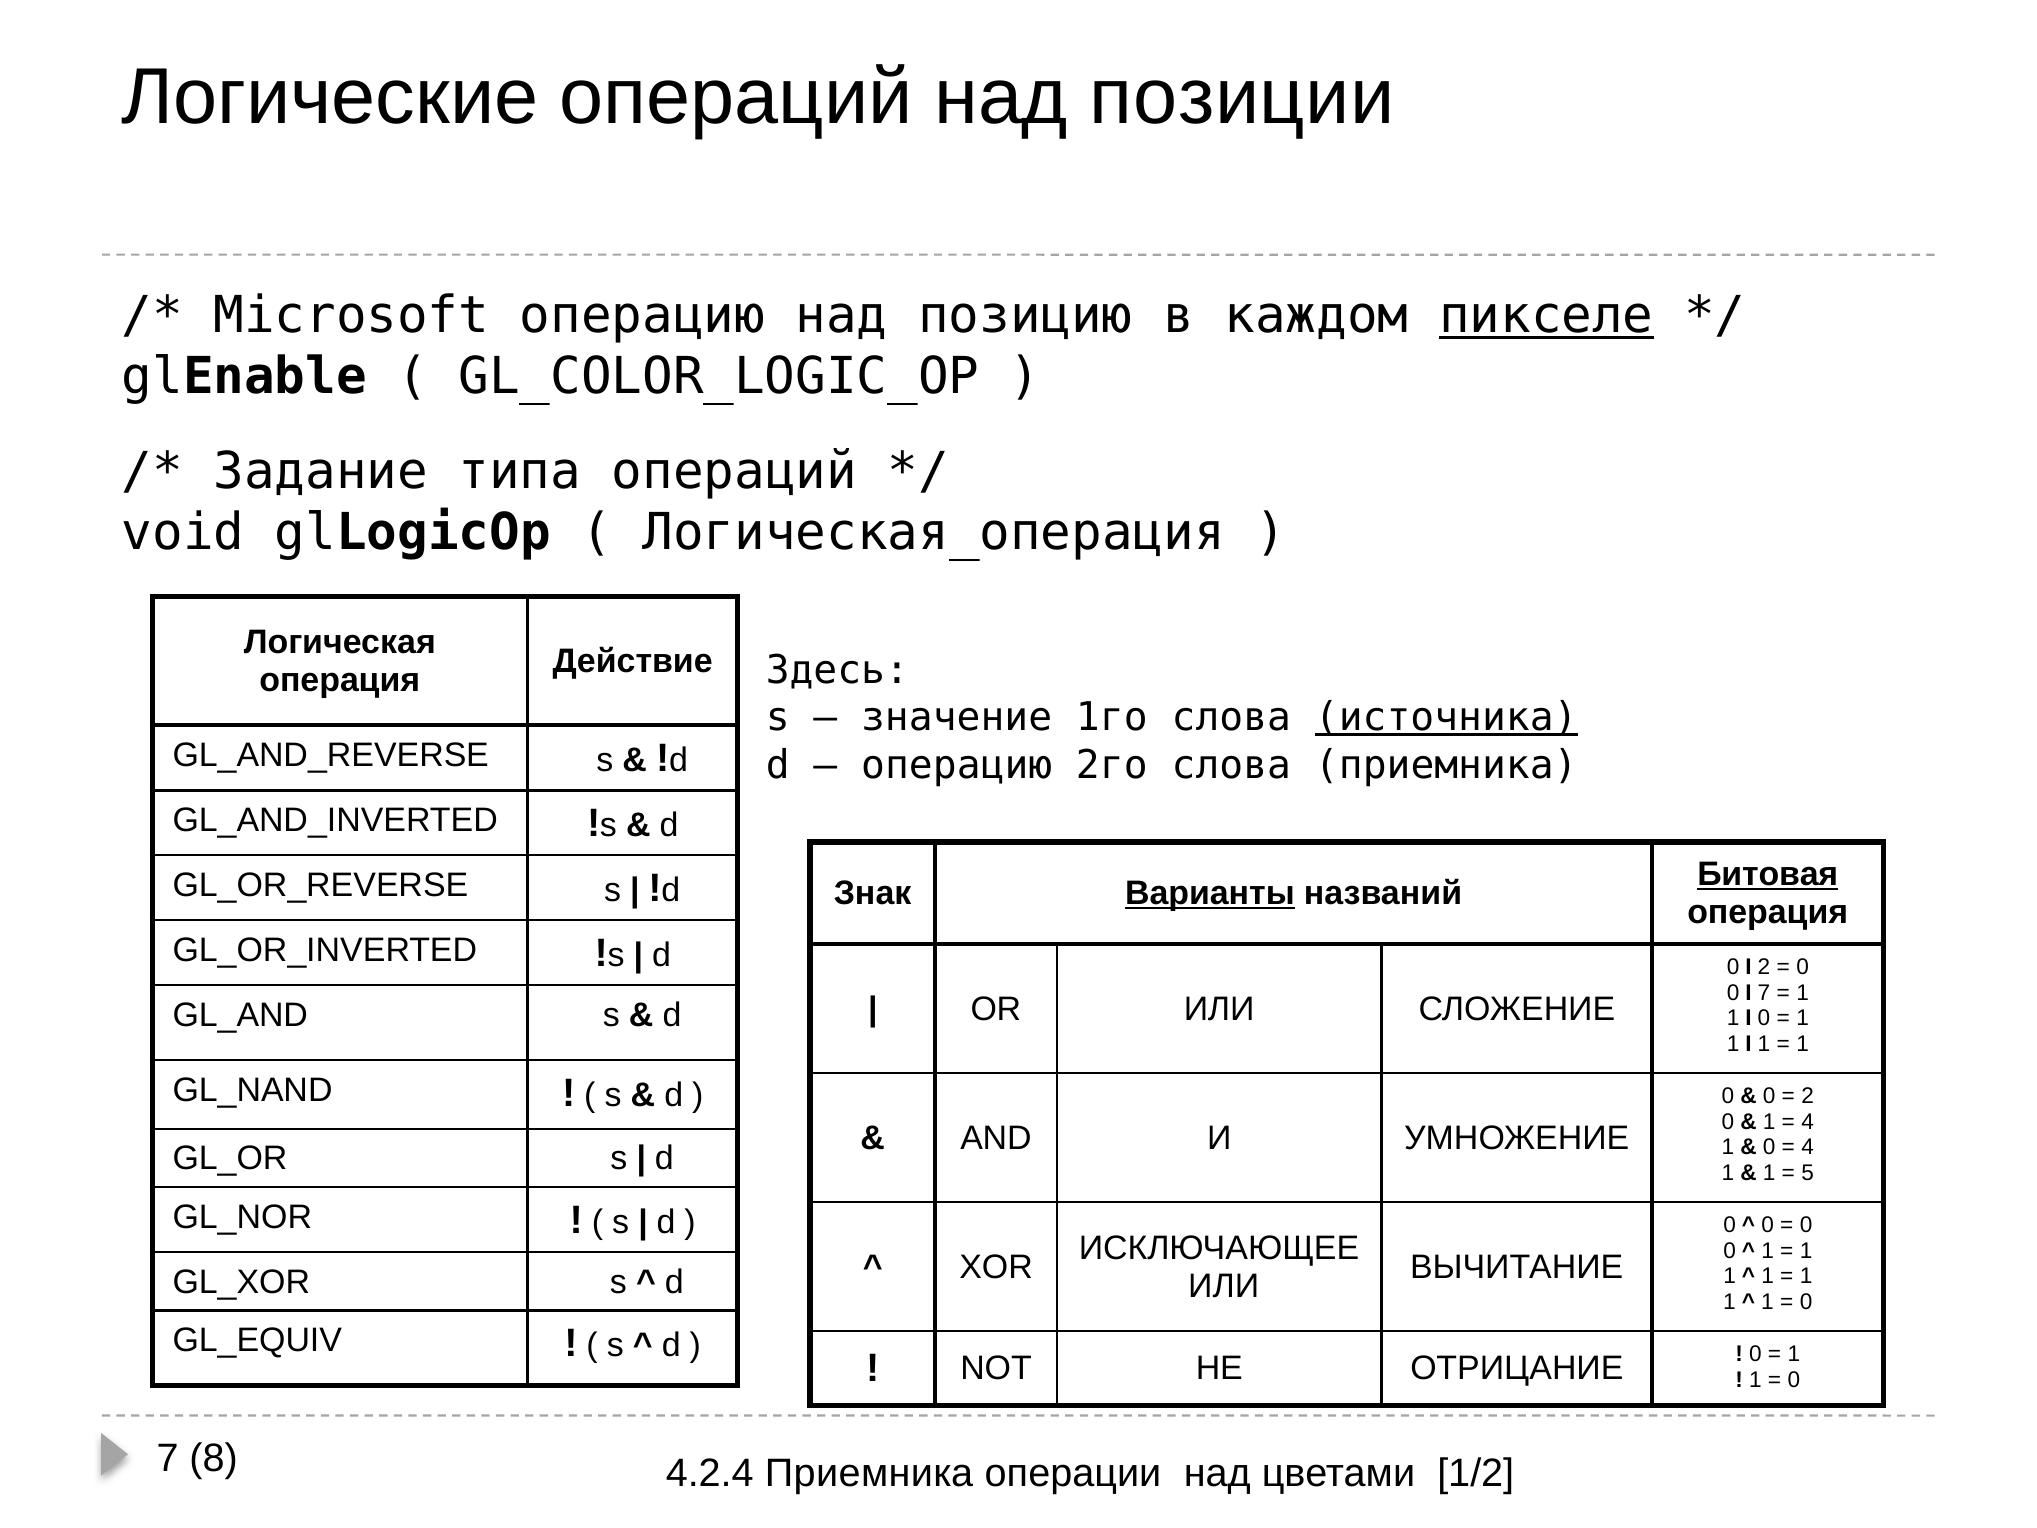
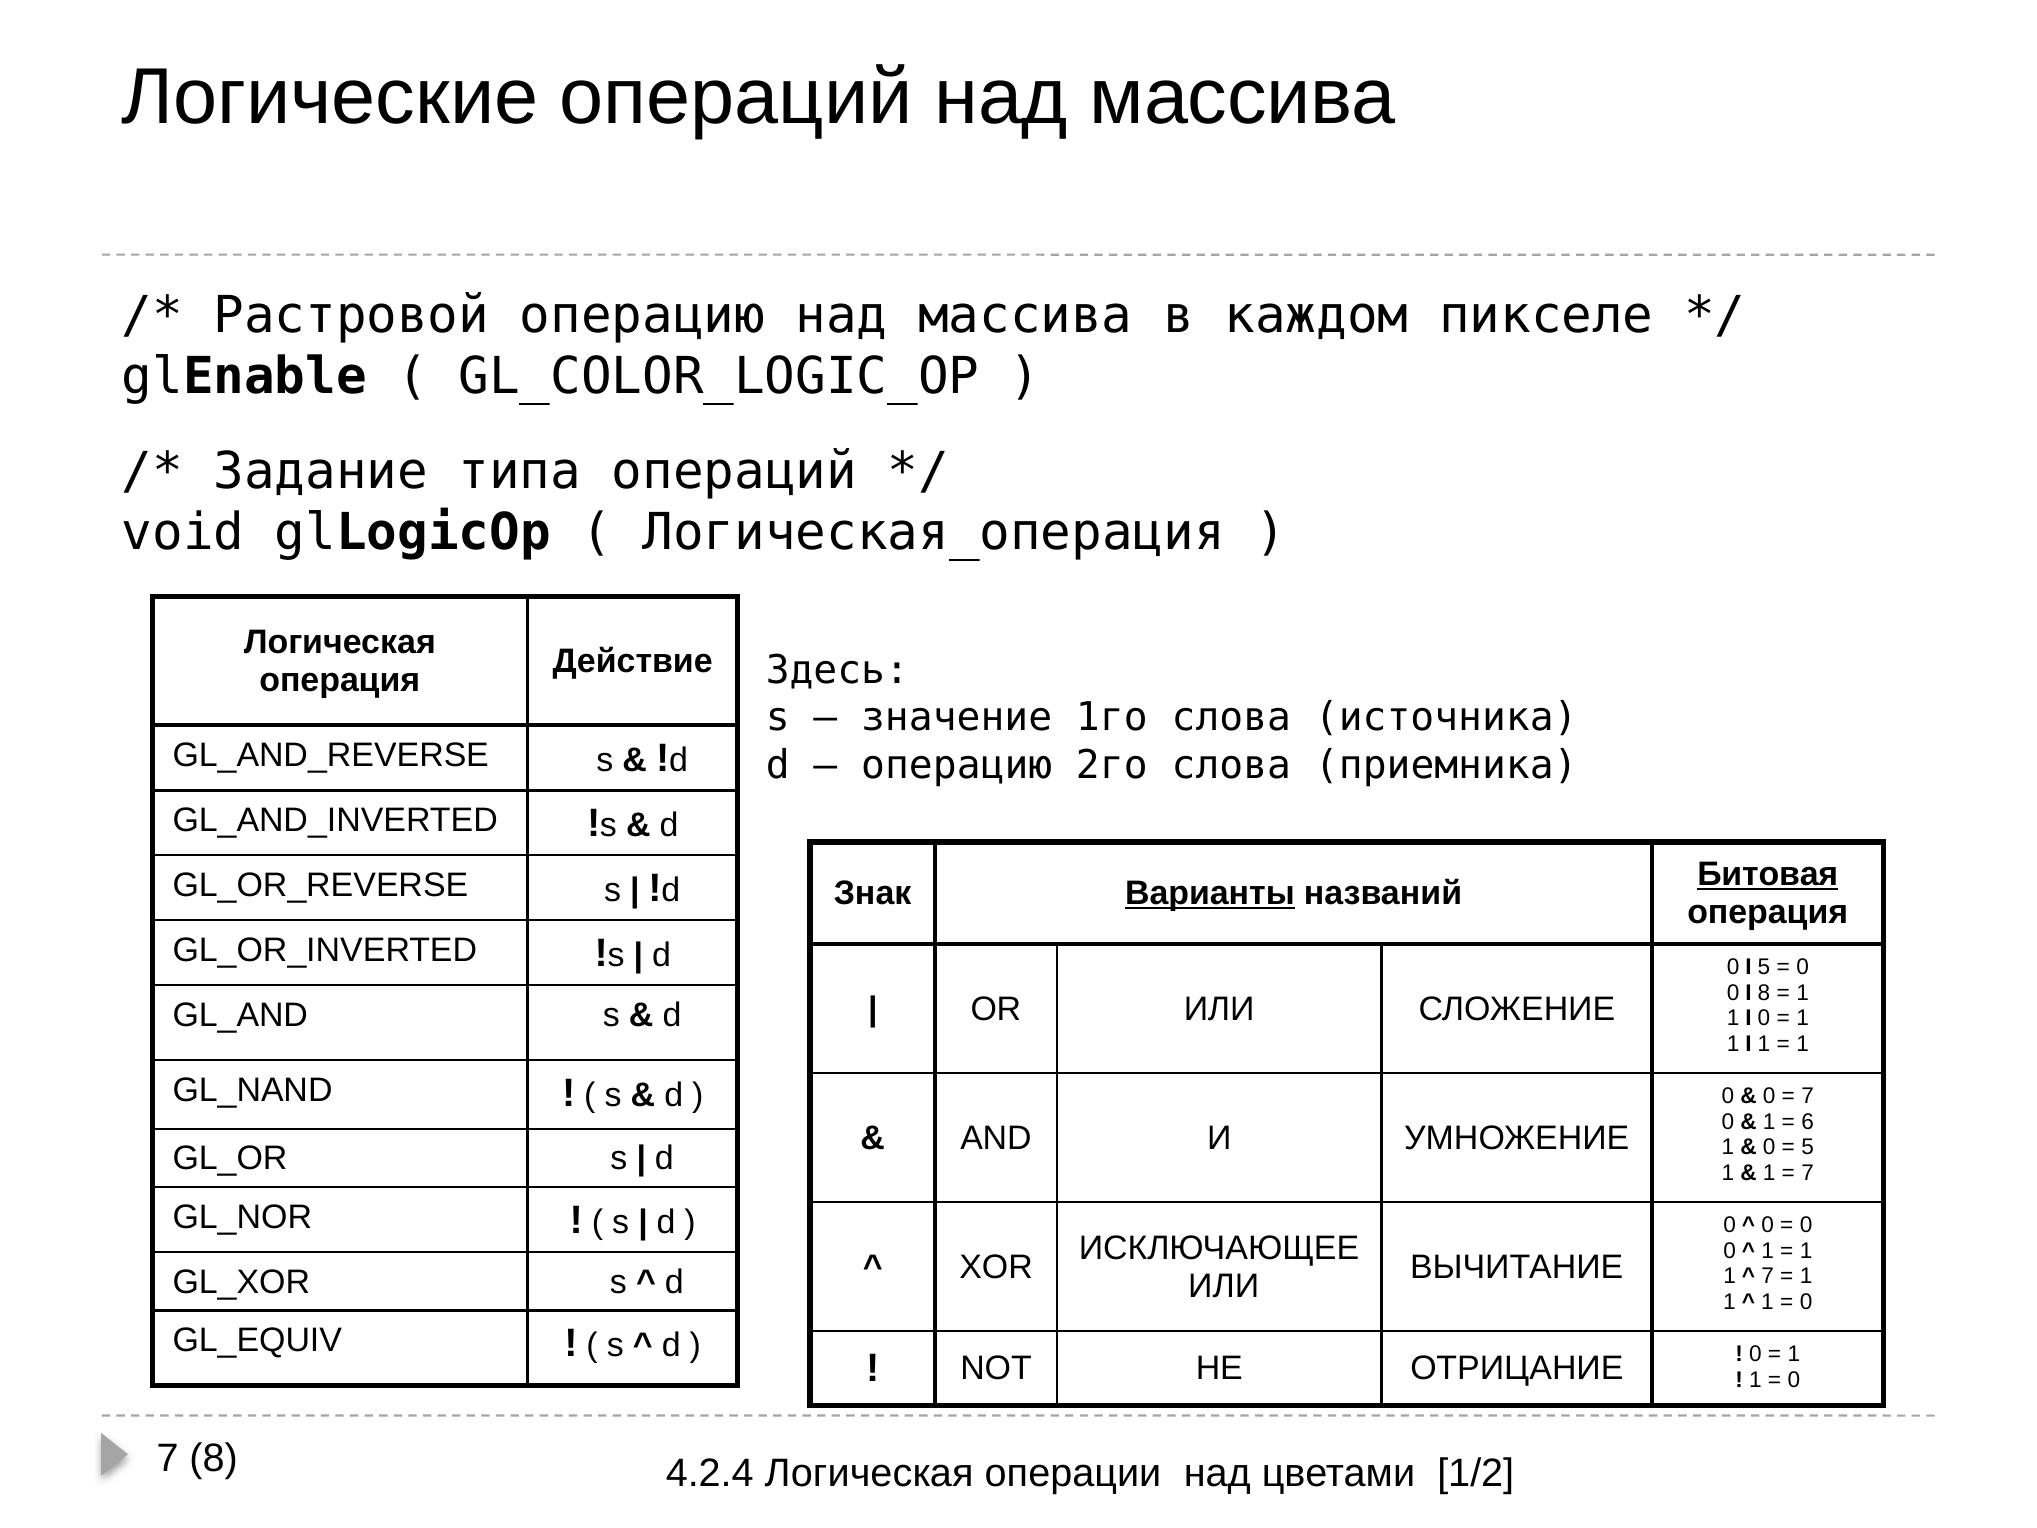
позиции: позиции -> массива (1243, 97)
Microsoft: Microsoft -> Растровой (351, 316)
операцию над позицию: позицию -> массива (1025, 316)
пикселе underline: present -> none (1546, 316)
источника underline: present -> none (1446, 718)
Ι 2: 2 -> 5 (1764, 967)
Ι 7: 7 -> 8 (1764, 993)
2: 2 -> 7 (1808, 1096)
4: 4 -> 6 (1808, 1122)
4: 4 -> 5 (1808, 1147)
5: 5 -> 7 (1808, 1173)
1: 1 -> 7 (1768, 1276)
4.2.4 Приемника: Приемника -> Логическая (869, 1473)
